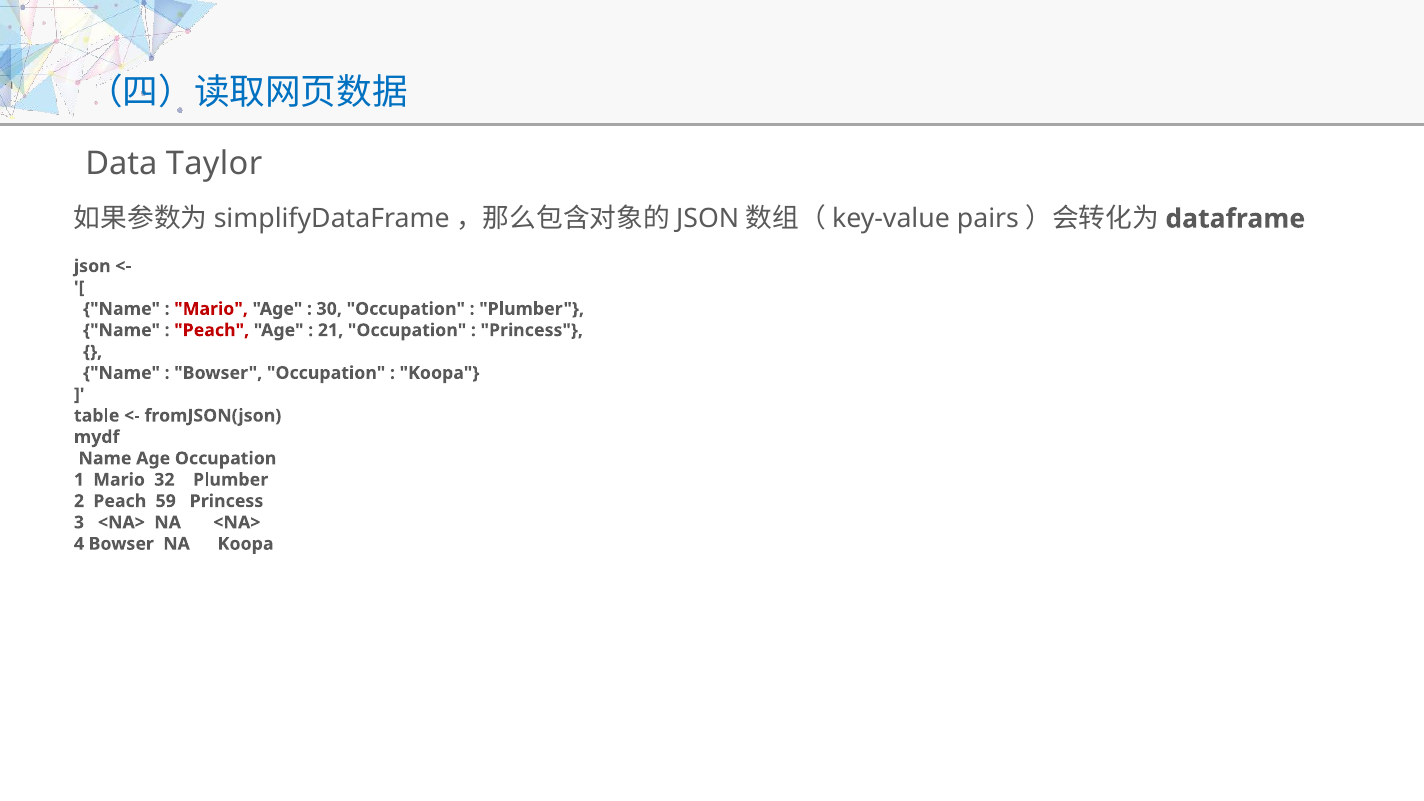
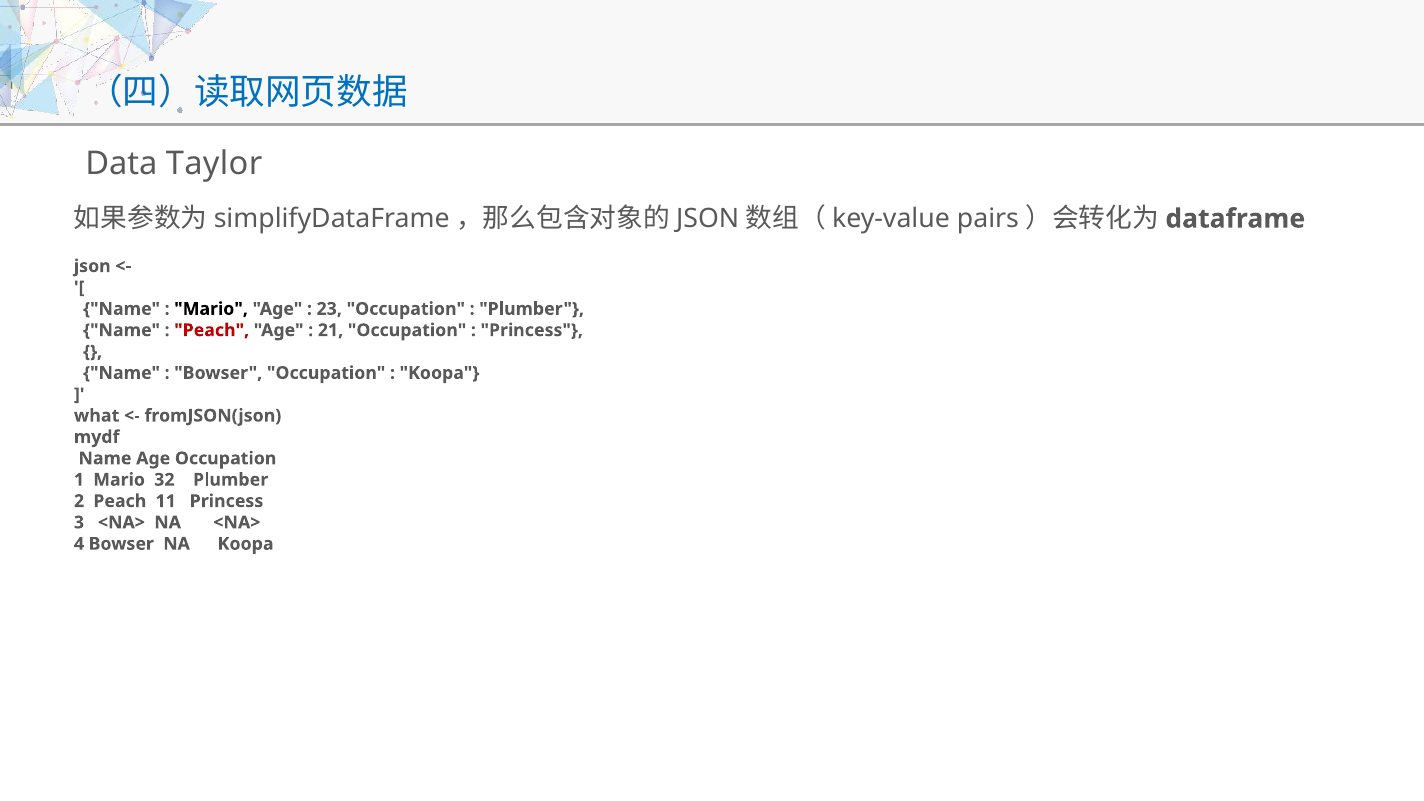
Mario colour: red -> black (211, 309)
30: 30 -> 23 (329, 309)
table: table -> what (97, 416)
59: 59 -> 11 (166, 501)
